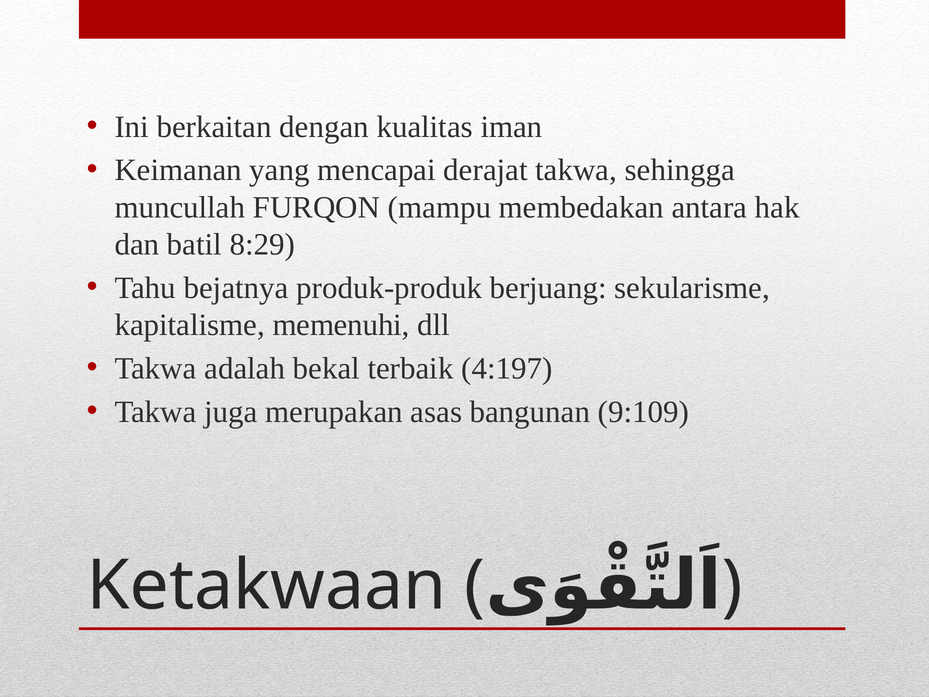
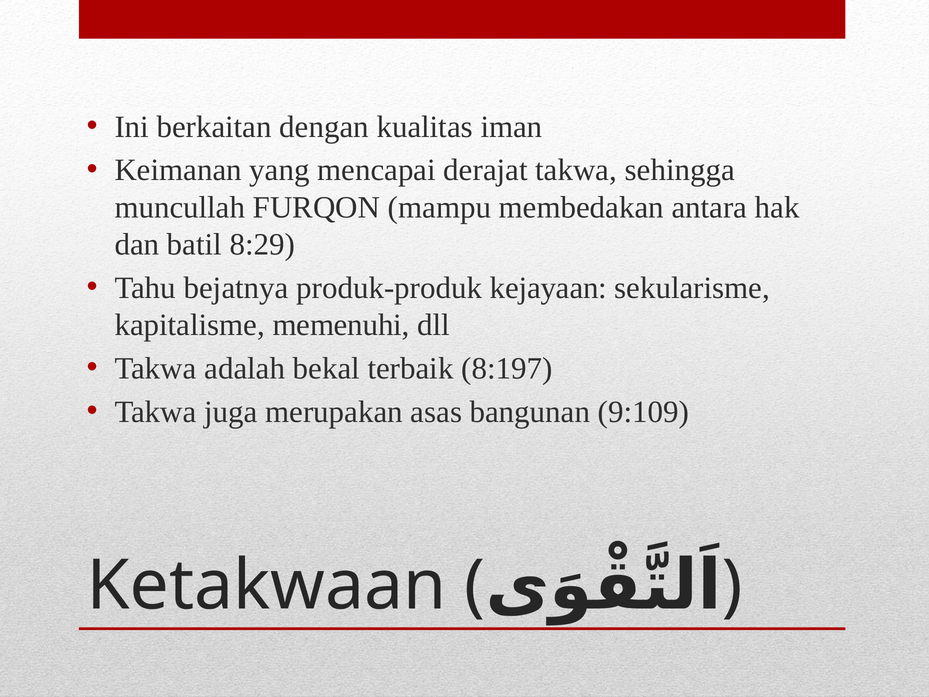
berjuang: berjuang -> kejayaan (548, 288)
4:197: 4:197 -> 8:197 (507, 368)
